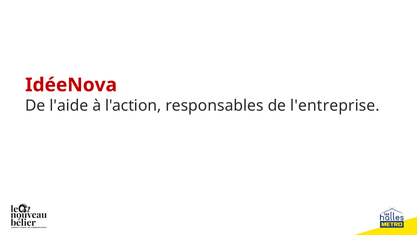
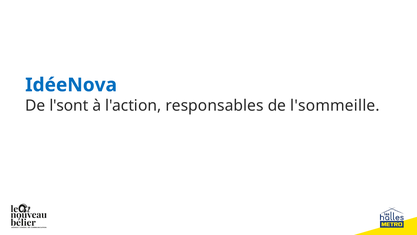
IdéeNova colour: red -> blue (71, 85)
l'aide: l'aide -> l'sont (69, 105)
l'entreprise: l'entreprise -> l'sommeille (335, 105)
